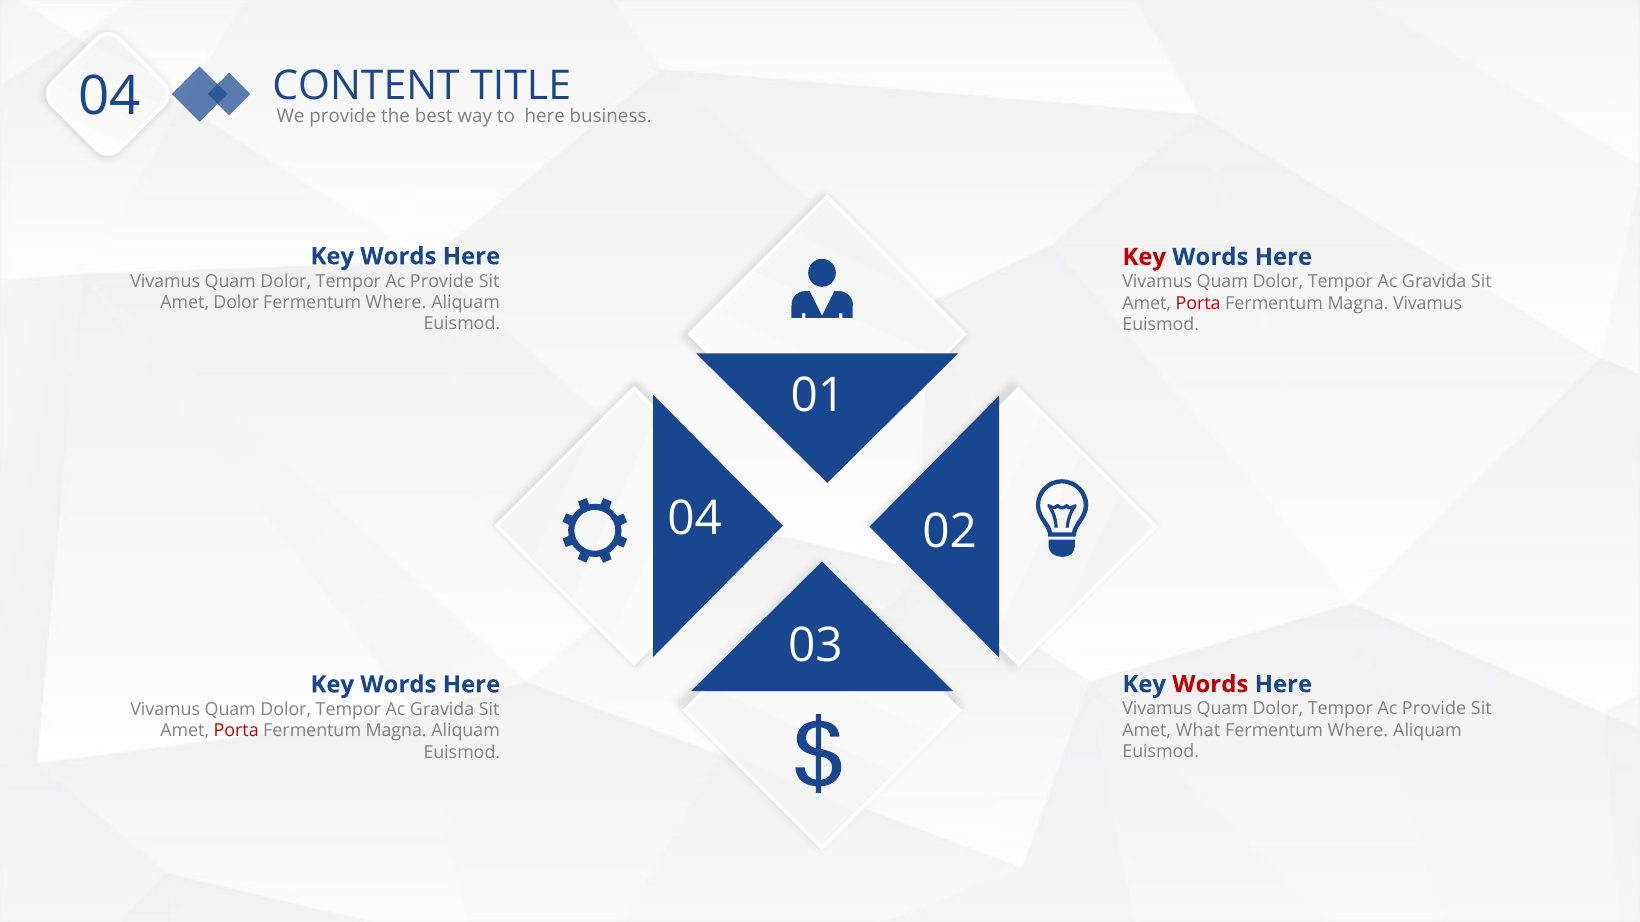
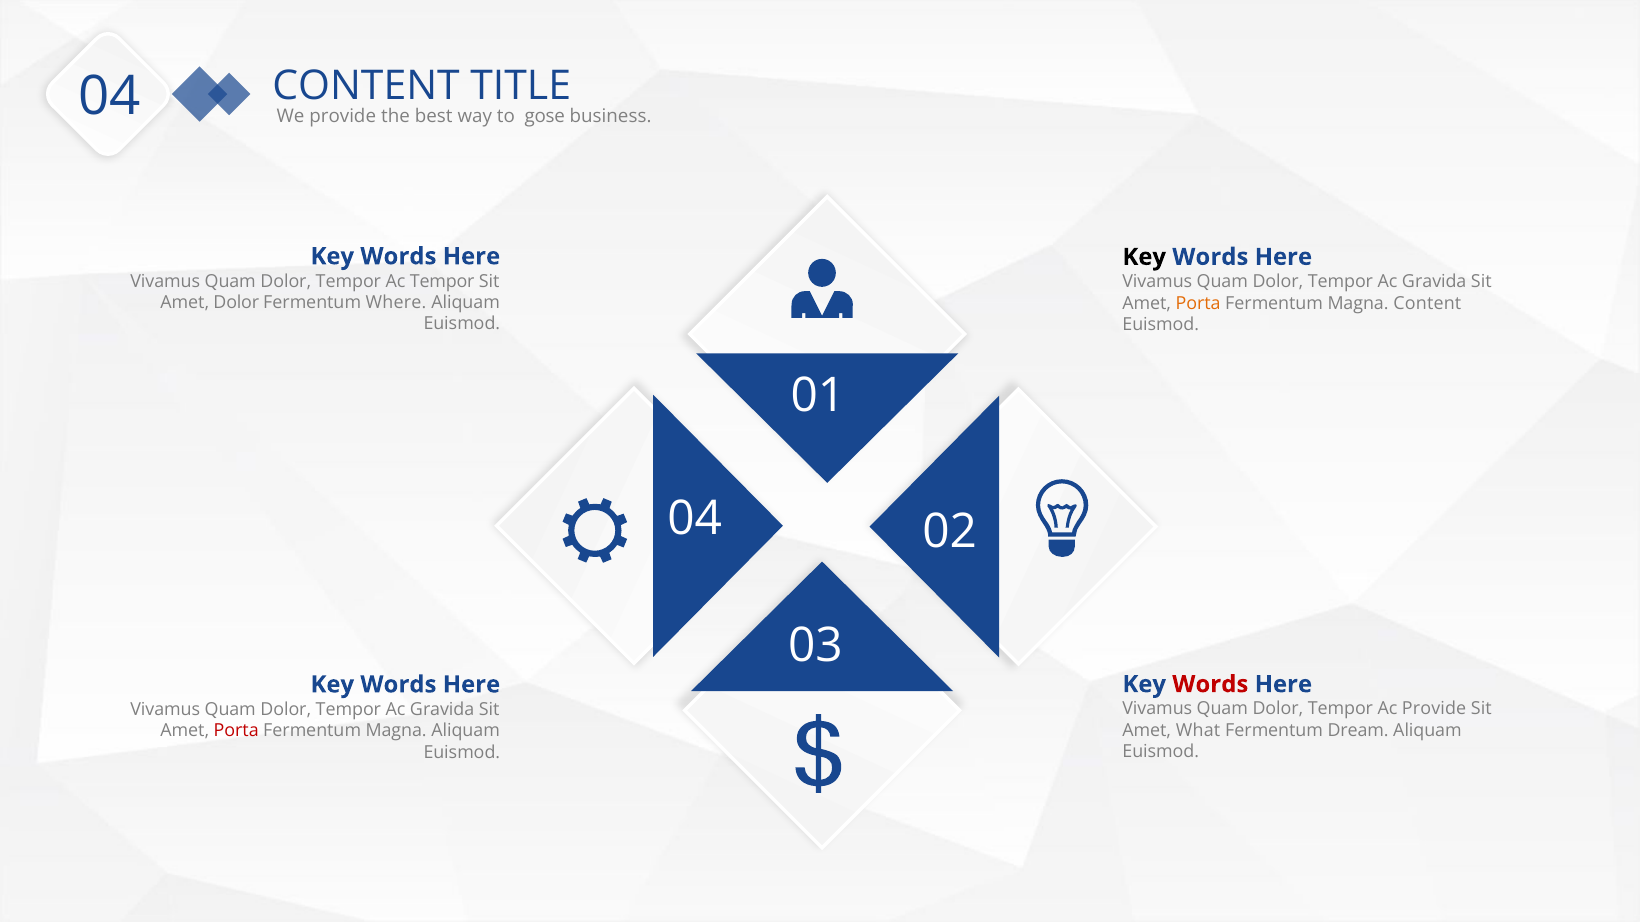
to here: here -> gose (545, 116)
Key colour: red -> black (1144, 257)
Provide: Provide -> Tempor (442, 281)
Porta colour: red -> orange (1198, 303)
Magna Vivamus: Vivamus -> Content (1427, 303)
Where: Where -> Dream (1358, 731)
